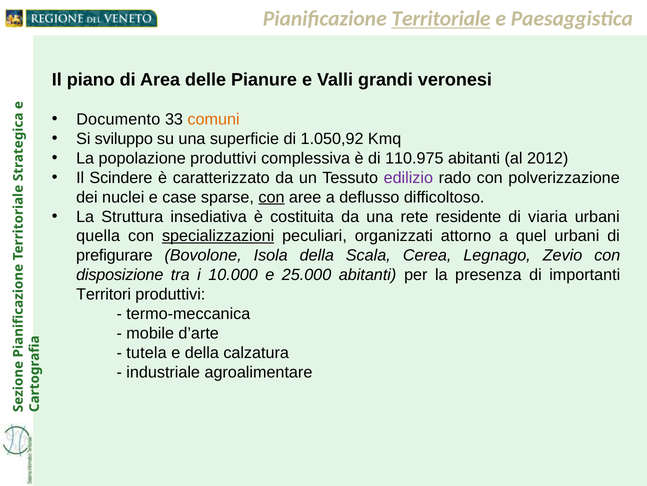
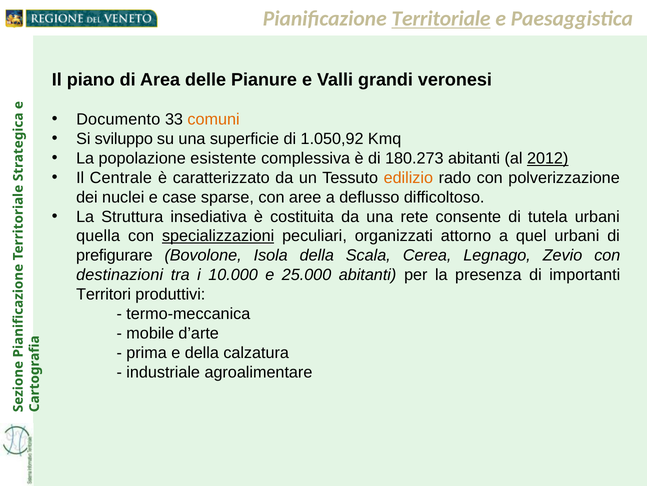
popolazione produttivi: produttivi -> esistente (223, 158)
110.975: 110.975 -> 180.273 (414, 158)
2012 underline: none -> present (548, 158)
Scindere: Scindere -> Centrale (121, 178)
edilizio colour: purple -> orange (408, 178)
con underline: present -> none (271, 197)
residente: residente -> consente (468, 216)
viaria: viaria -> tutela (548, 216)
disposizione: disposizione -> destinazioni (120, 275)
tutela: tutela -> prima (147, 352)
